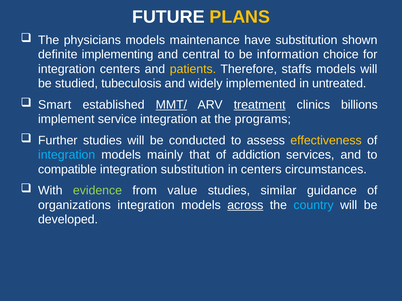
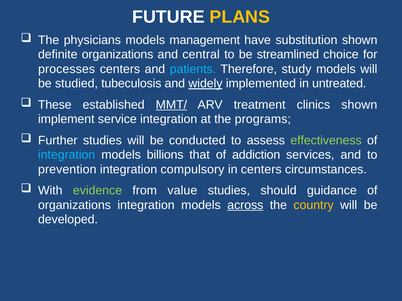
maintenance: maintenance -> management (205, 40)
definite implementing: implementing -> organizations (118, 55)
information: information -> streamlined (288, 55)
integration: integration -> processes (67, 69)
patients colour: yellow -> light blue (193, 69)
staffs: staffs -> study (297, 69)
widely underline: none -> present (205, 84)
Smart: Smart -> These (55, 105)
treatment underline: present -> none (260, 105)
clinics billions: billions -> shown (359, 105)
effectiveness colour: yellow -> light green (326, 141)
mainly: mainly -> billions (165, 155)
compatible: compatible -> prevention (67, 170)
integration substitution: substitution -> compulsory (193, 170)
similar: similar -> should (279, 191)
country colour: light blue -> yellow (314, 205)
